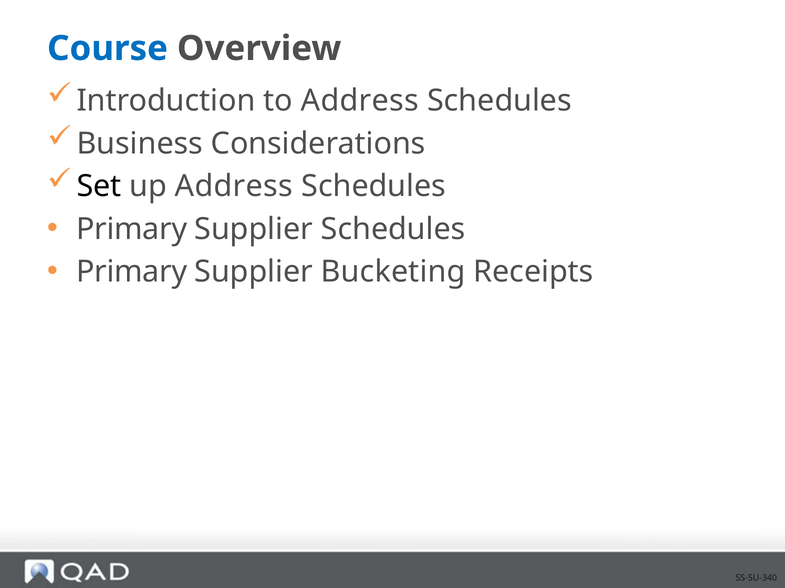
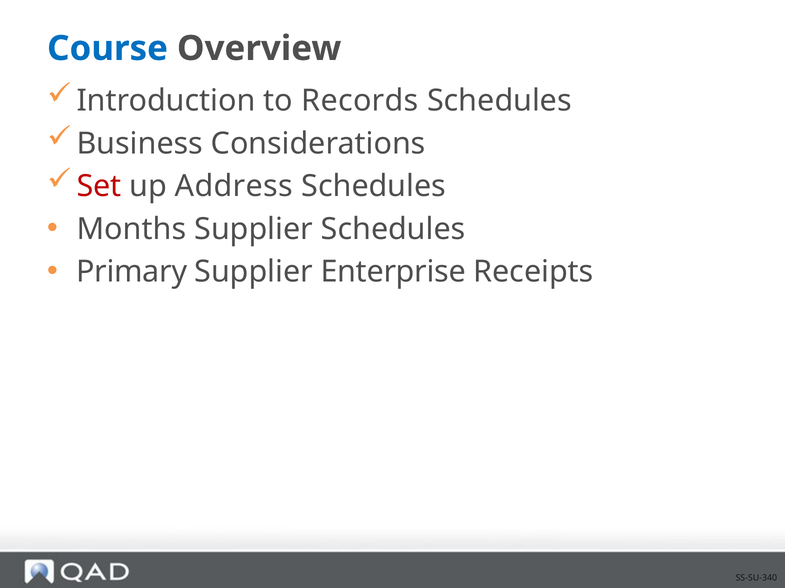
to Address: Address -> Records (360, 101)
Set colour: black -> red (99, 186)
Primary: Primary -> Months (131, 229)
Bucketing: Bucketing -> Enterprise (393, 272)
